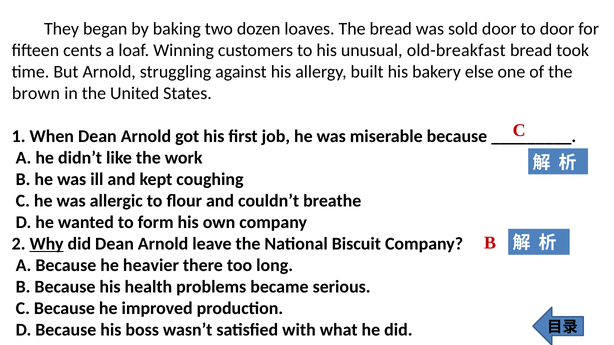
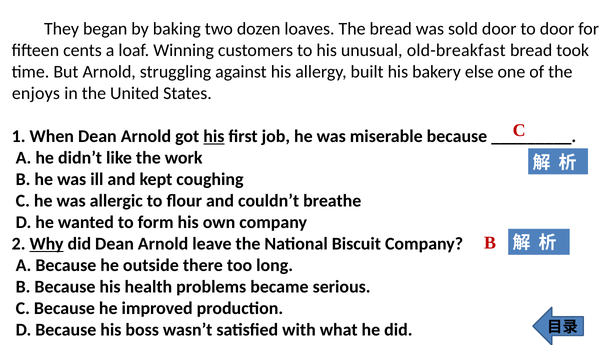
brown: brown -> enjoys (36, 93)
his underline: none -> present (214, 136)
heavier: heavier -> outside (151, 265)
